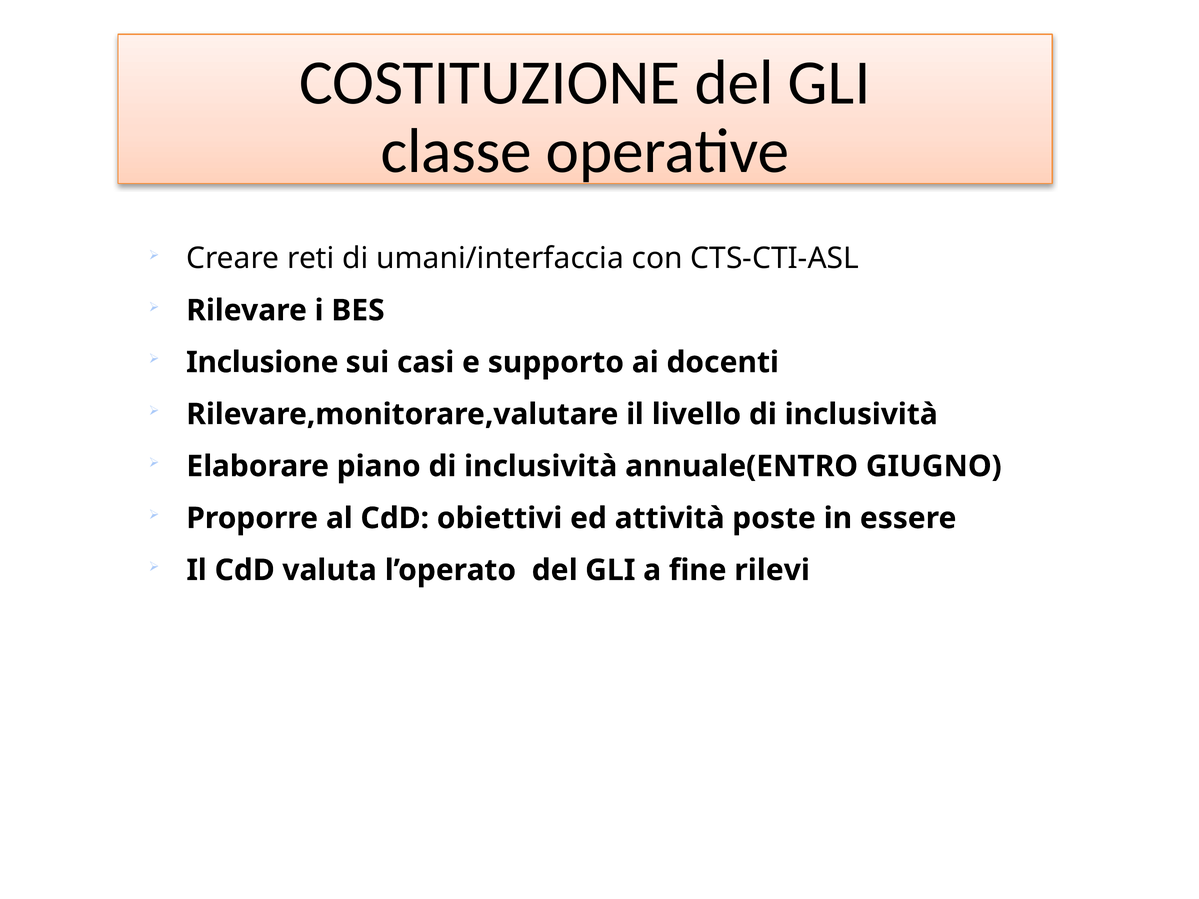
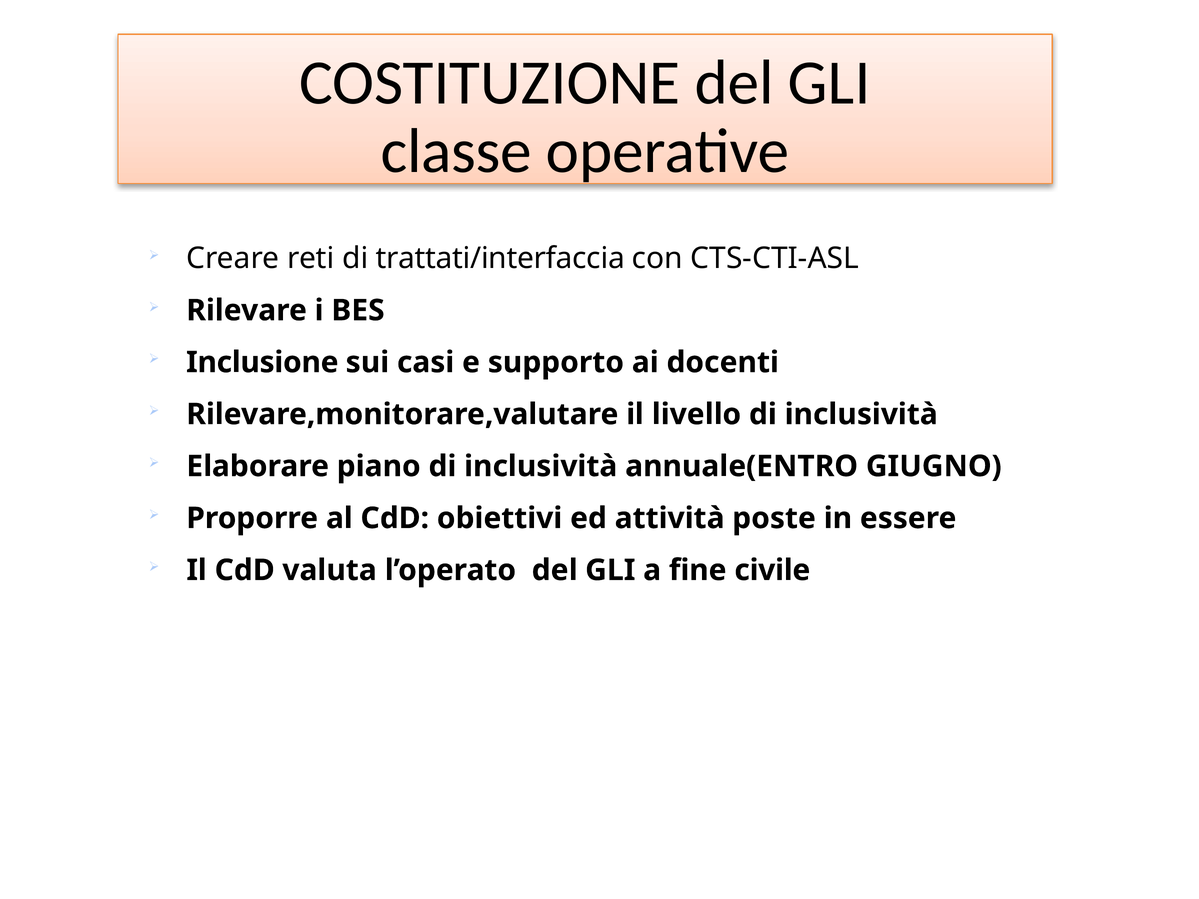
umani/interfaccia: umani/interfaccia -> trattati/interfaccia (500, 259)
rilevi: rilevi -> civile (772, 570)
